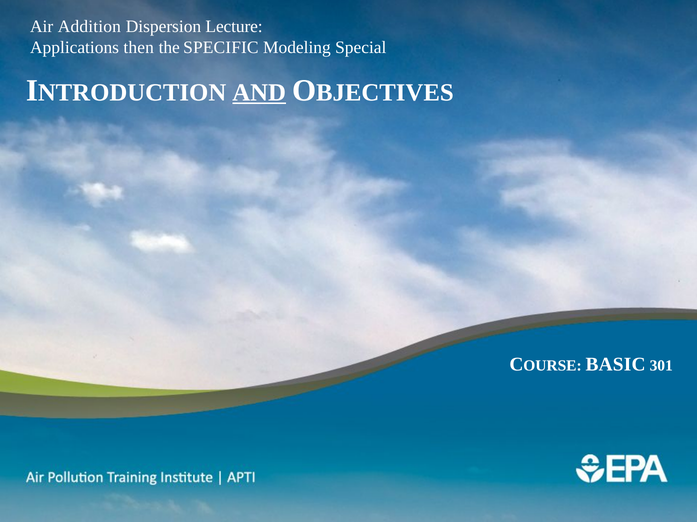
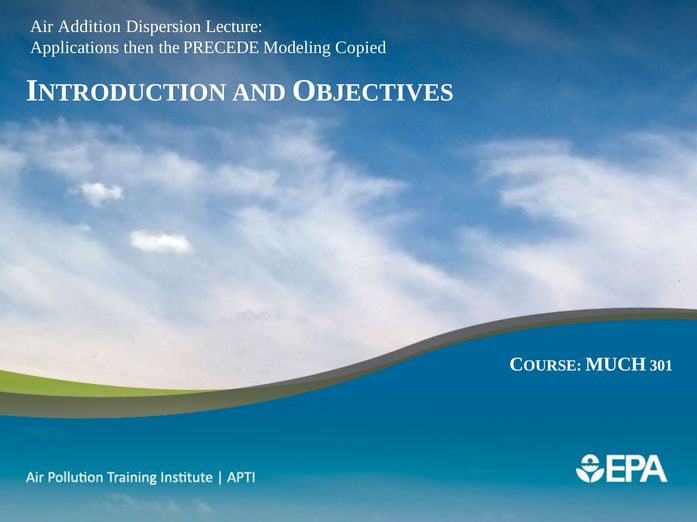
SPECIFIC: SPECIFIC -> PRECEDE (221, 48)
Special: Special -> Copied (361, 48)
AND underline: present -> none (259, 93)
BASIC: BASIC -> MUCH (616, 365)
